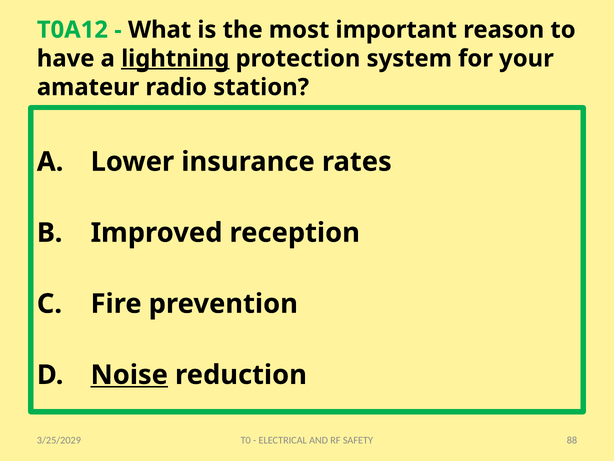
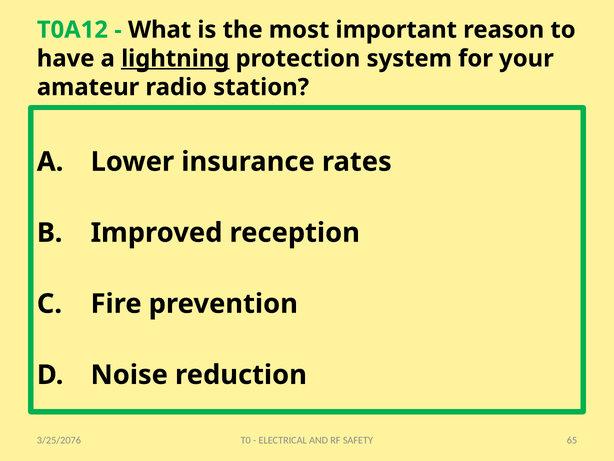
Noise underline: present -> none (129, 374)
88: 88 -> 65 (572, 440)
3/25/2029: 3/25/2029 -> 3/25/2076 (59, 440)
